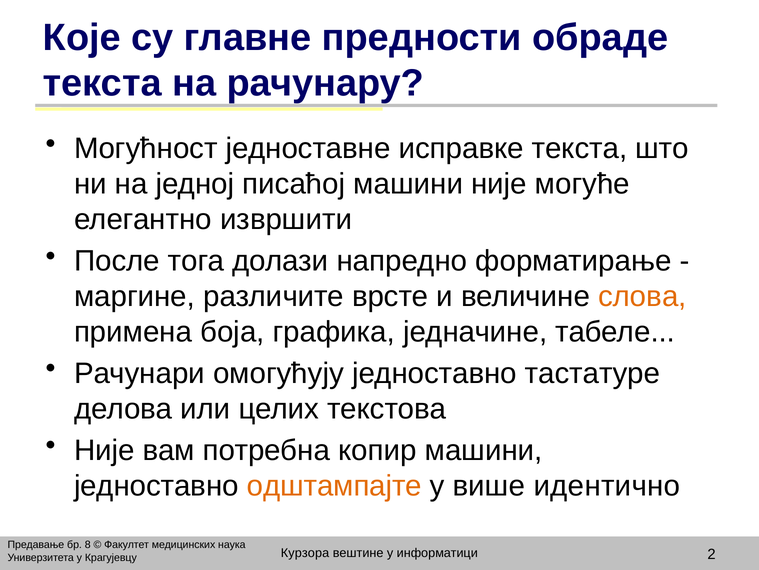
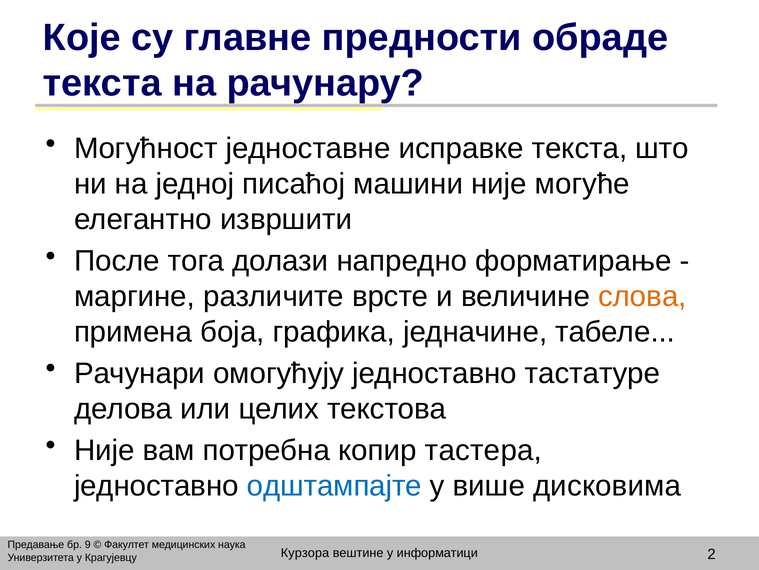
копир машини: машини -> тастера (483, 450)
одштампајте colour: orange -> blue (334, 485)
идентично: идентично -> дисковима (607, 485)
8: 8 -> 9 (88, 544)
